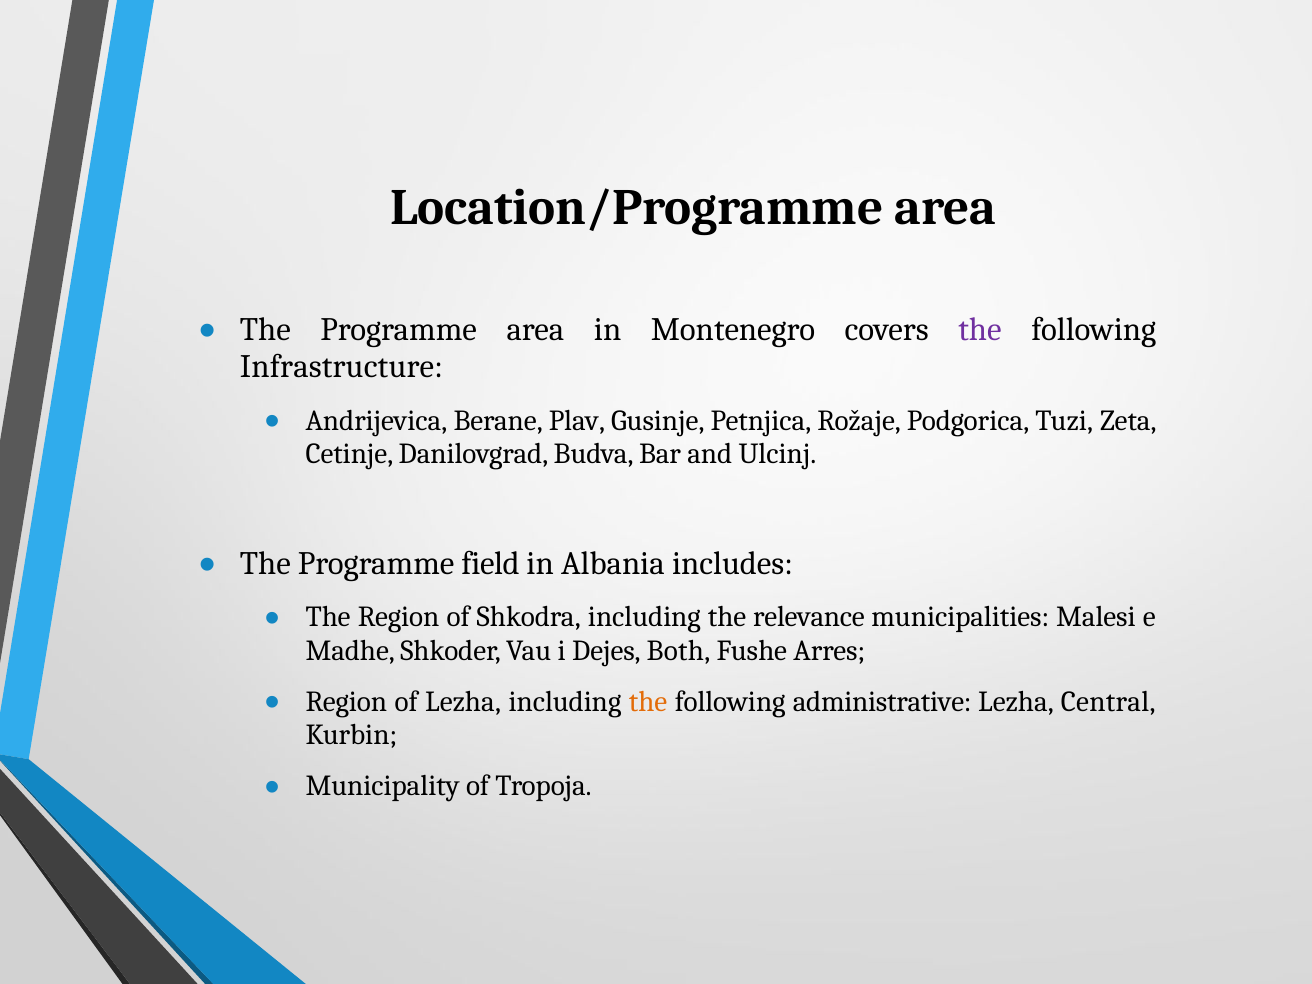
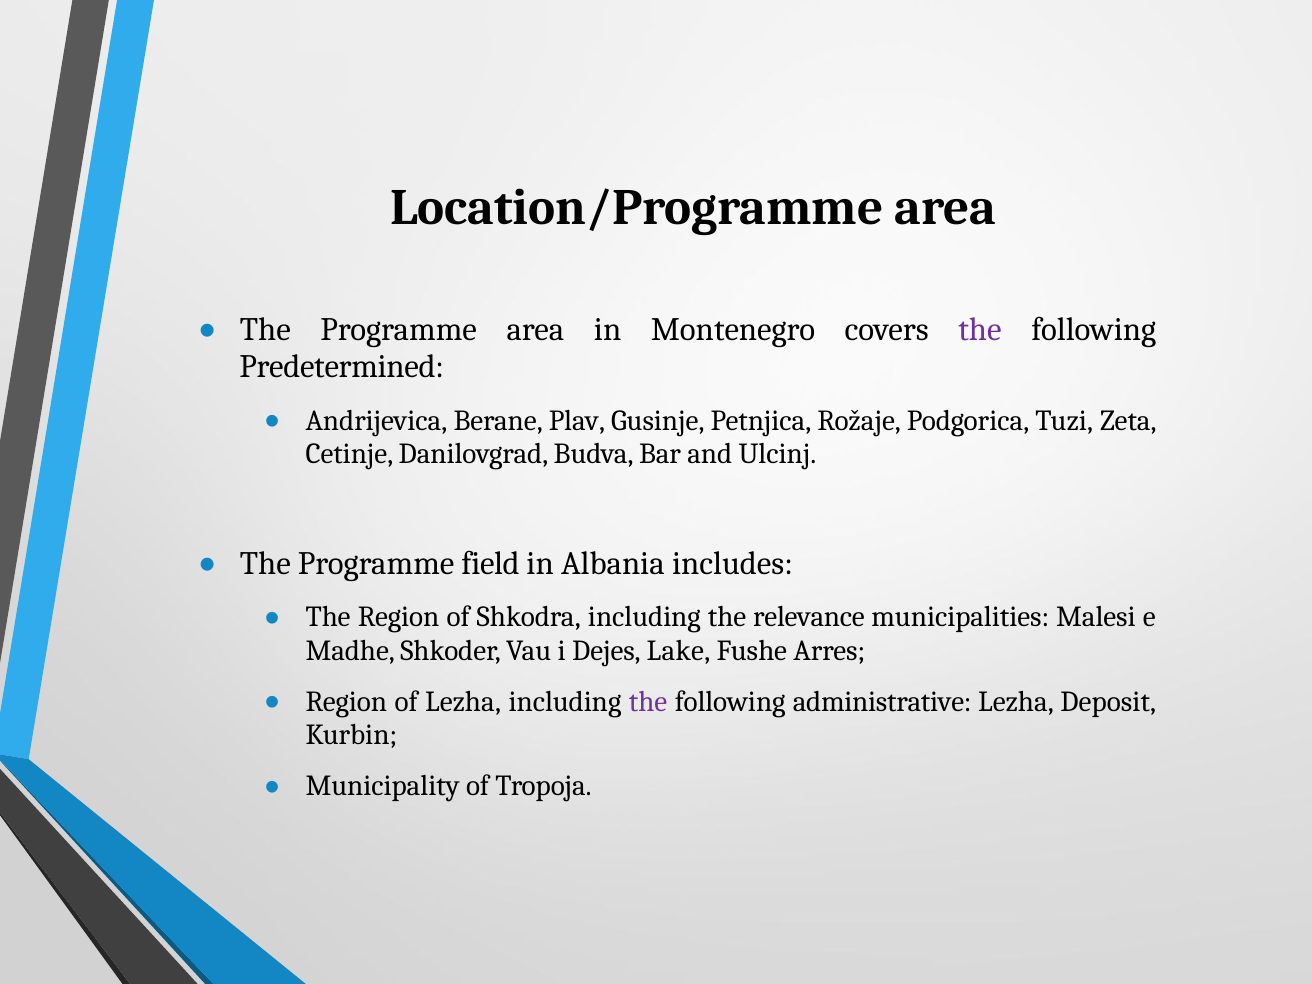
Infrastructure: Infrastructure -> Predetermined (342, 367)
Both: Both -> Lake (679, 651)
the colour: orange -> purple (648, 702)
Central: Central -> Deposit (1108, 702)
